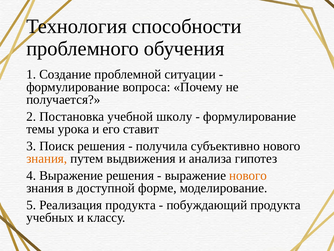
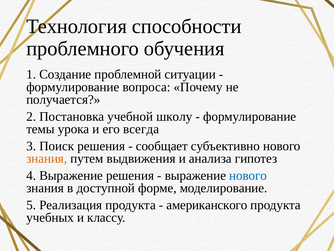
ставит: ставит -> всегда (141, 129)
получила: получила -> сообщает (162, 146)
нового colour: orange -> blue (248, 175)
побуждающий: побуждающий -> американского (207, 205)
